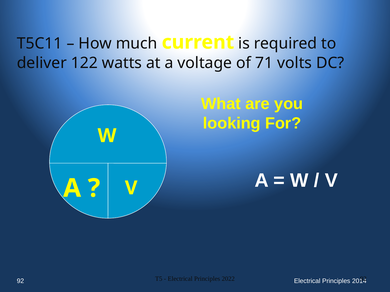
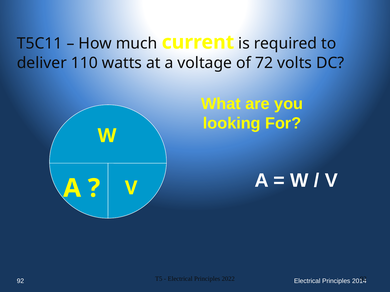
122: 122 -> 110 (84, 63)
71: 71 -> 72 (264, 63)
